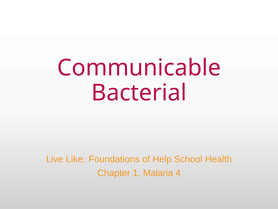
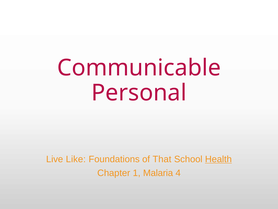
Bacterial: Bacterial -> Personal (139, 93)
Help: Help -> That (162, 159)
Health underline: none -> present (218, 159)
